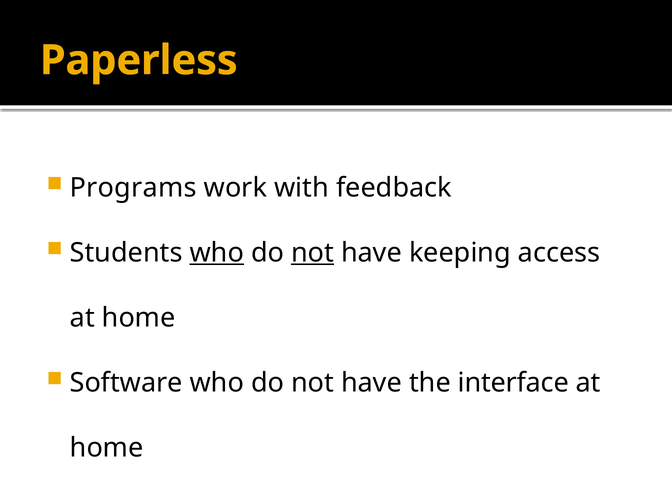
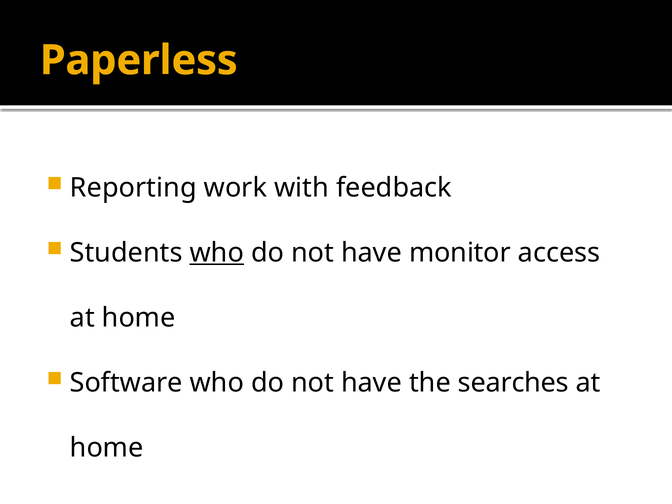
Programs: Programs -> Reporting (133, 188)
not underline: present -> none (313, 253)
keeping: keeping -> monitor (460, 253)
interface: interface -> searches (513, 383)
